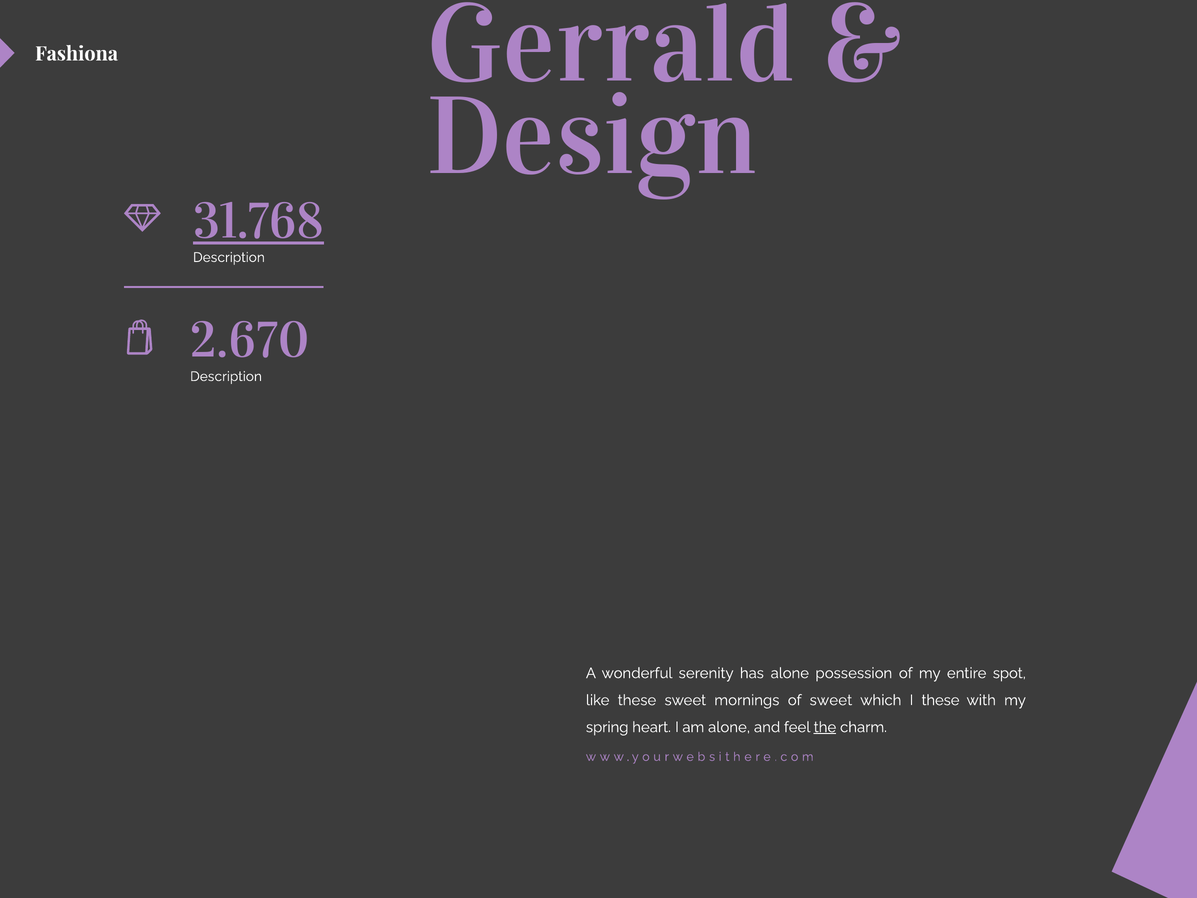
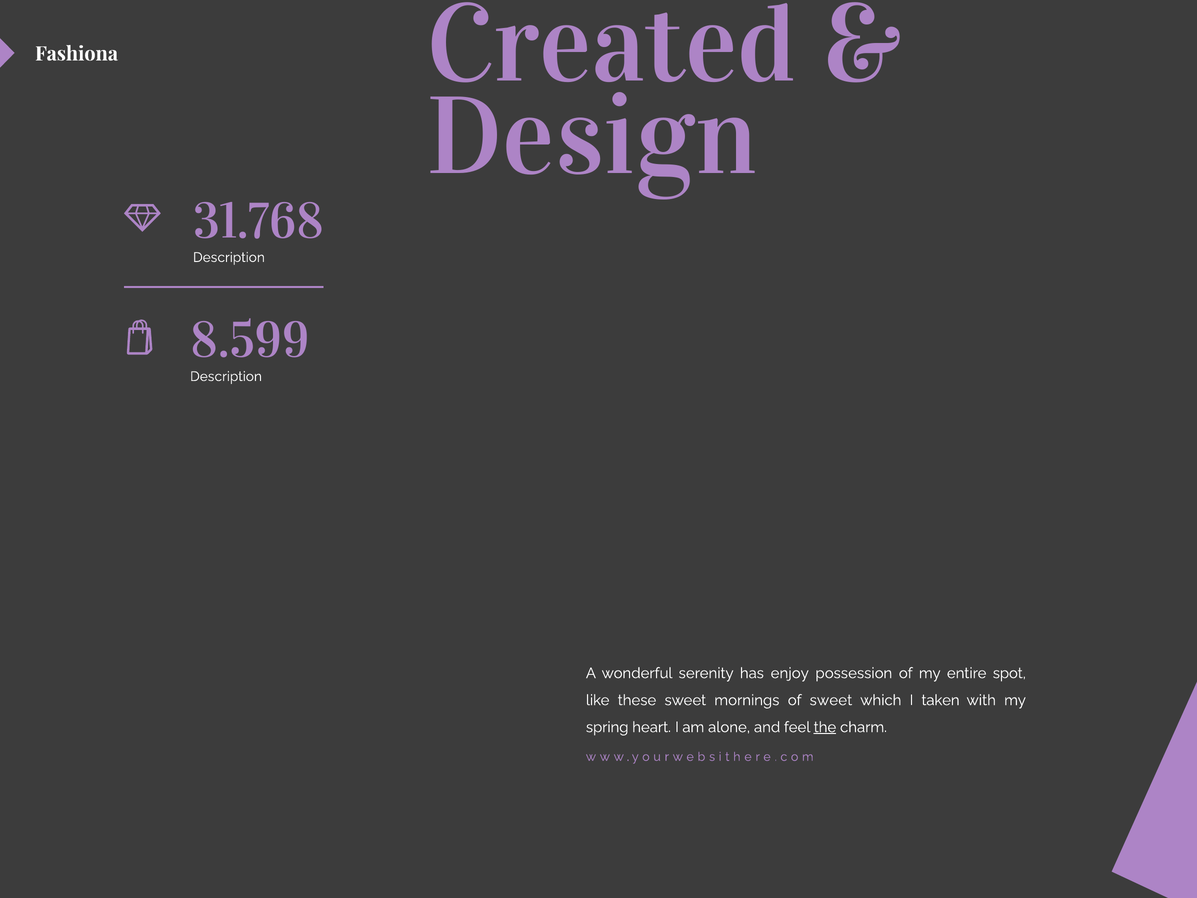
Gerrald: Gerrald -> Created (612, 45)
31.768 underline: present -> none (259, 221)
2.670: 2.670 -> 8.599 (250, 340)
has alone: alone -> enjoy (790, 673)
I these: these -> taken (941, 700)
